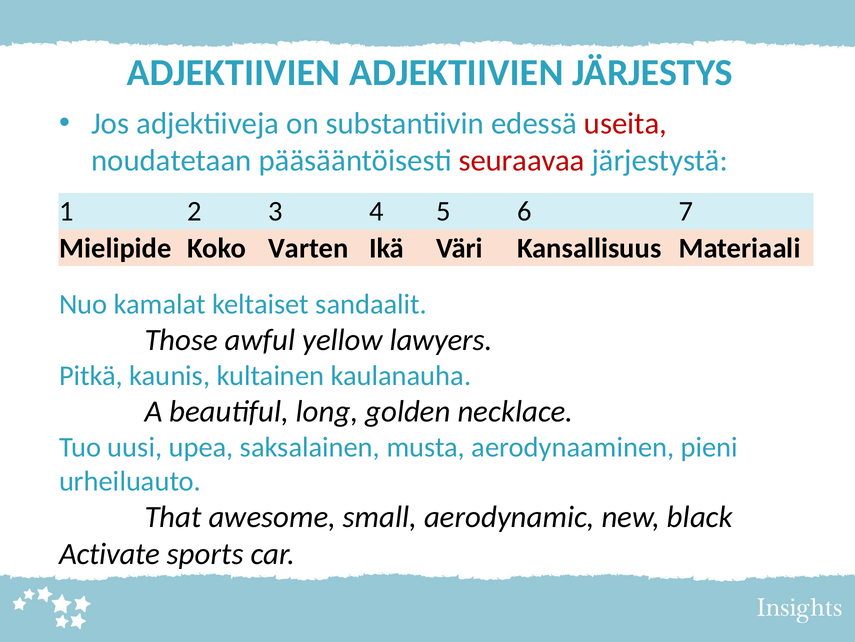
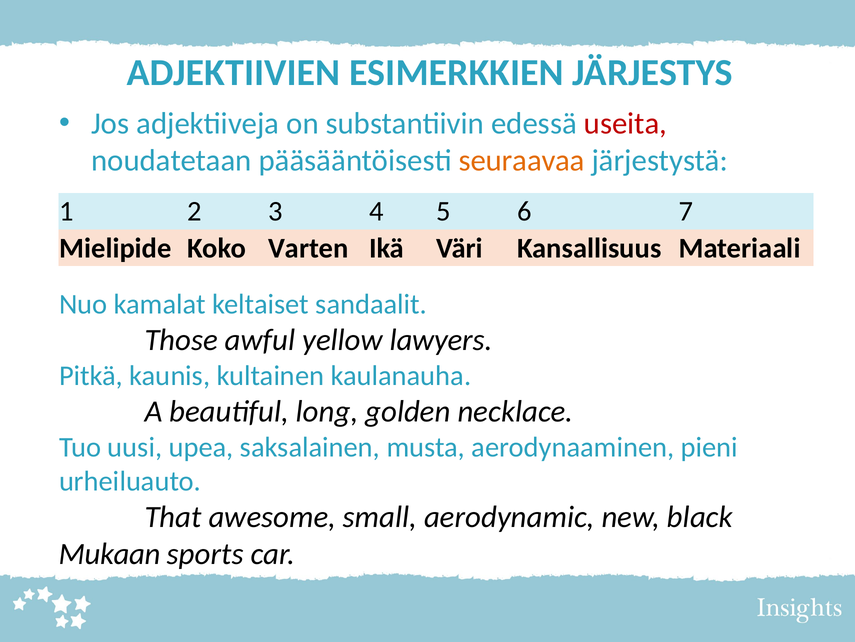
ADJEKTIIVIEN ADJEKTIIVIEN: ADJEKTIIVIEN -> ESIMERKKIEN (456, 72)
seuraavaa colour: red -> orange (522, 160)
Activate: Activate -> Mukaan (110, 554)
